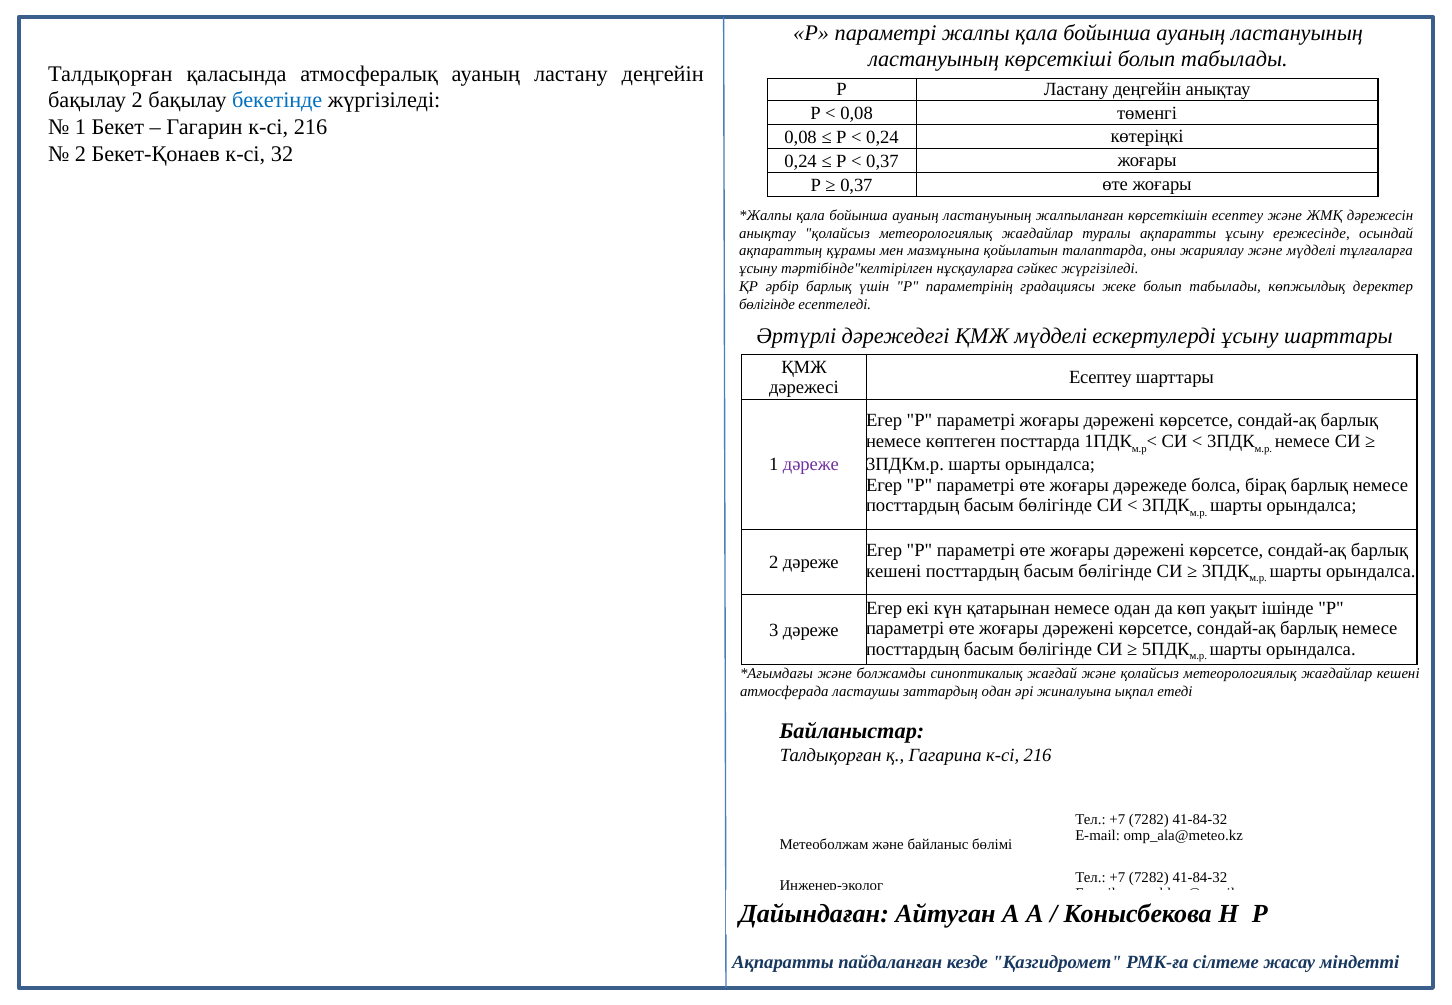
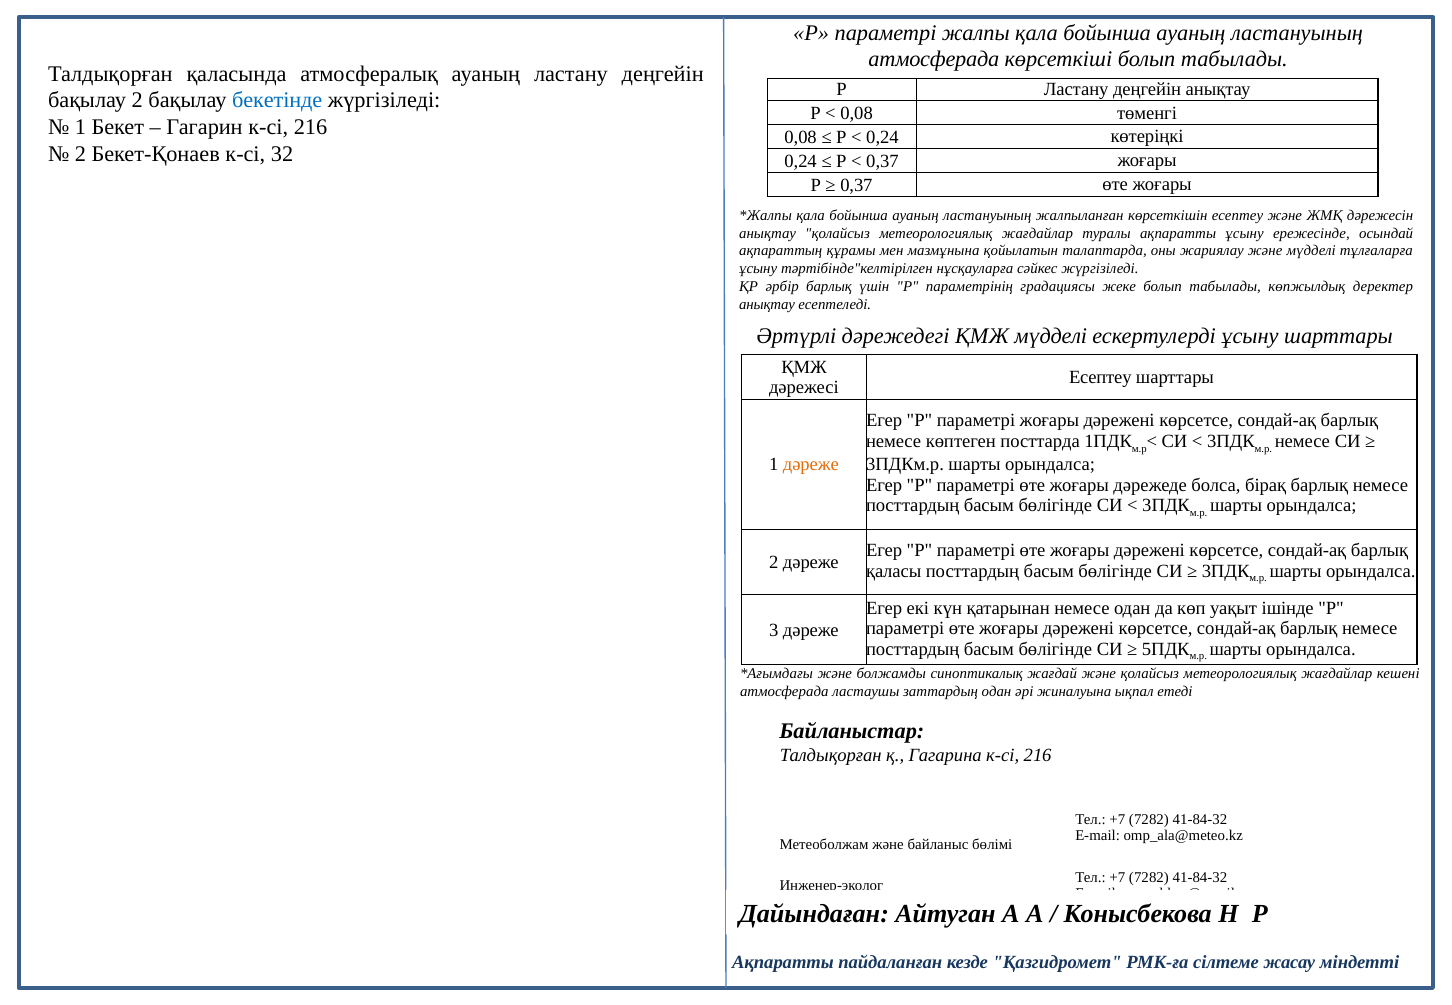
ластануының: ластануының -> атмосферада (934, 60)
бөлігінде: бөлігінде -> анықтау (767, 305)
дәреже colour: purple -> orange (811, 465)
кешені: кешені -> қаласы (894, 571)
